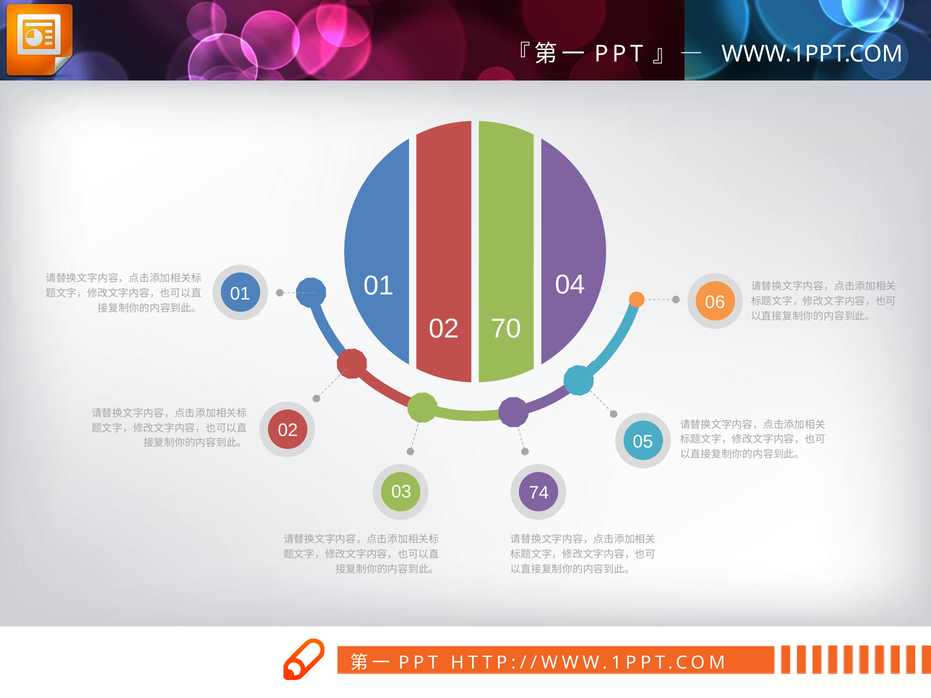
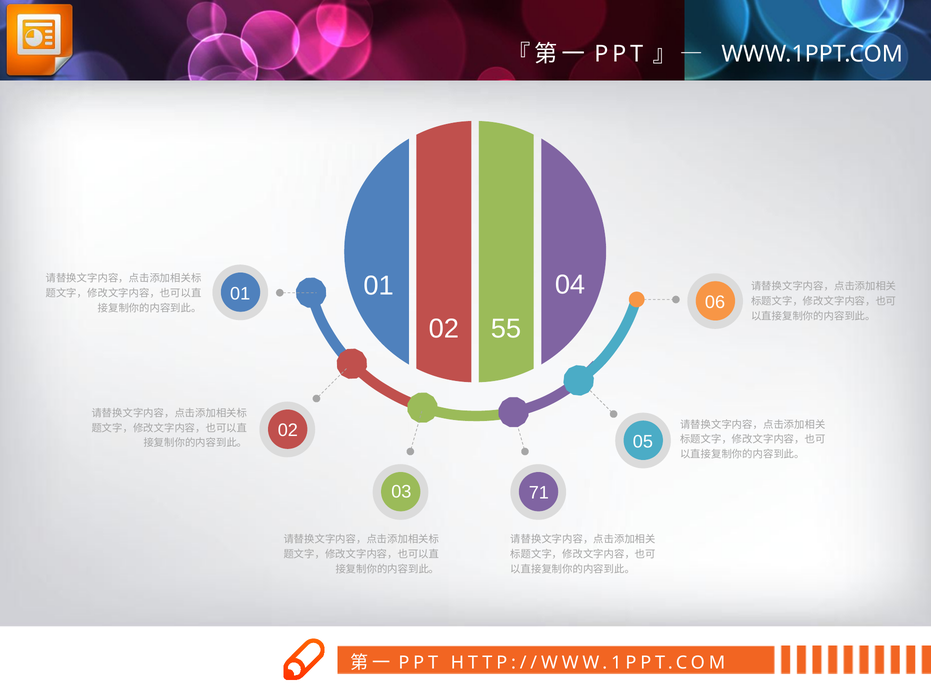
70: 70 -> 55 (506, 329)
74: 74 -> 71 (539, 493)
